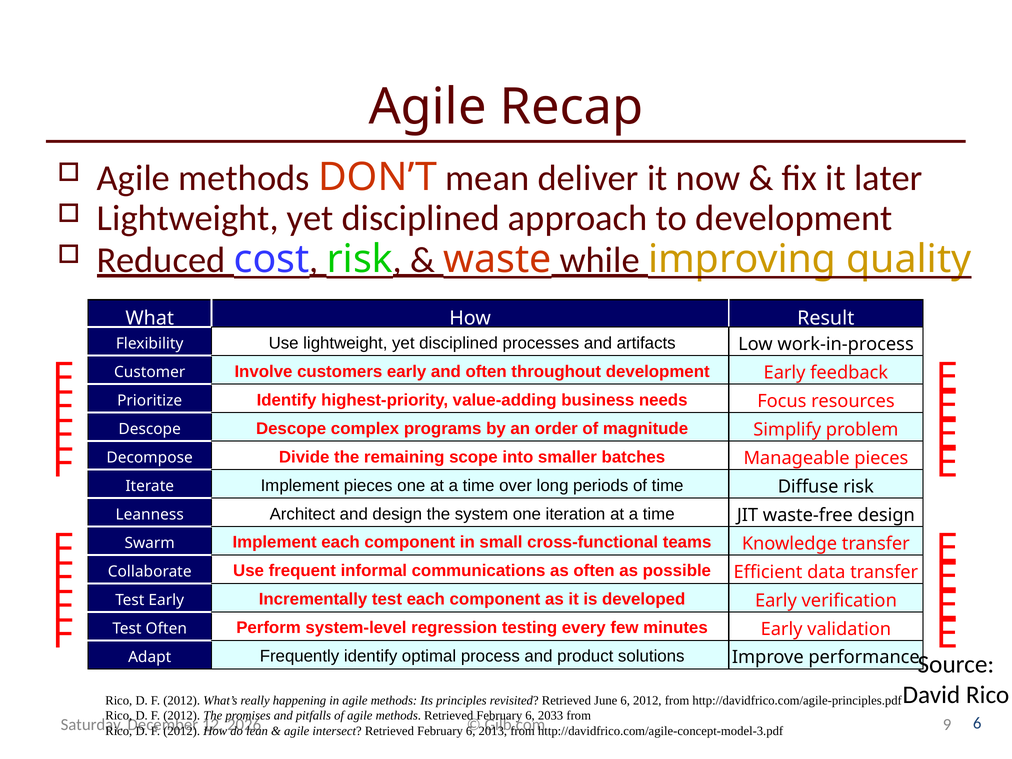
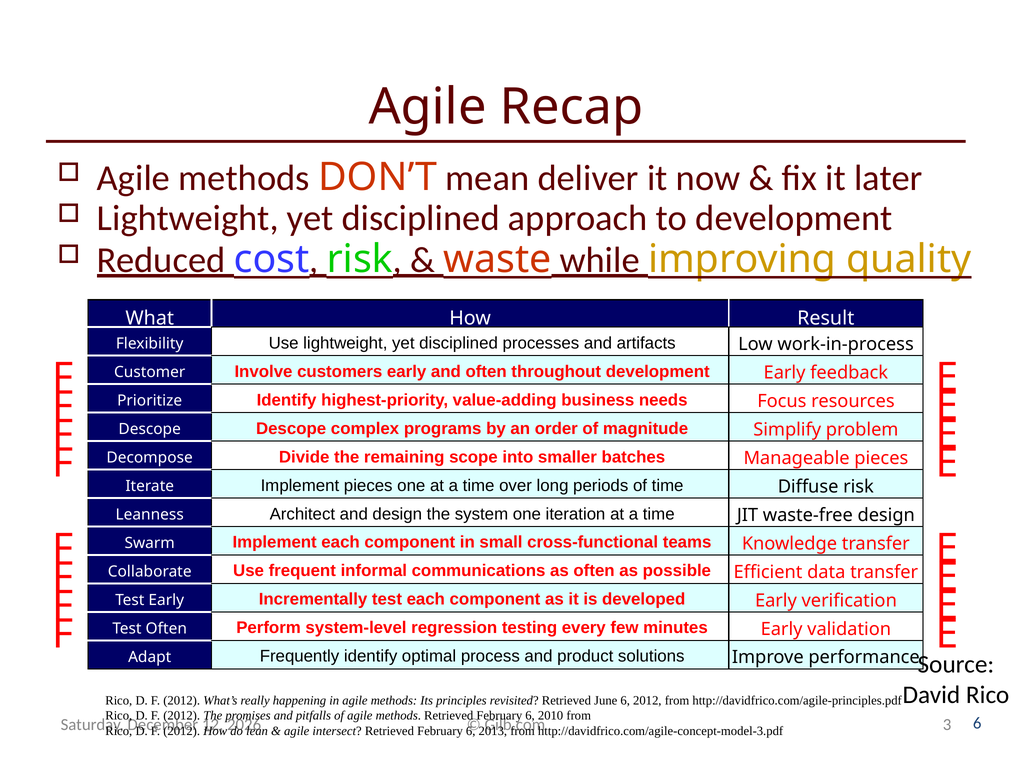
2033: 2033 -> 2010 (551, 716)
9: 9 -> 3 (947, 725)
